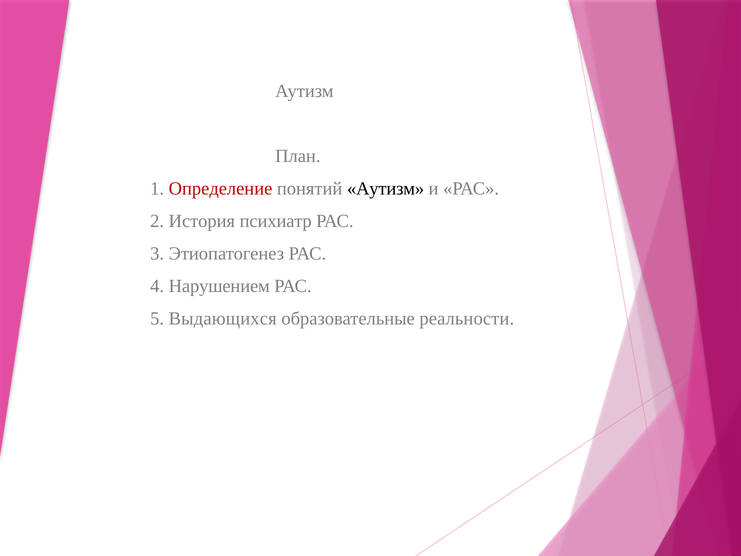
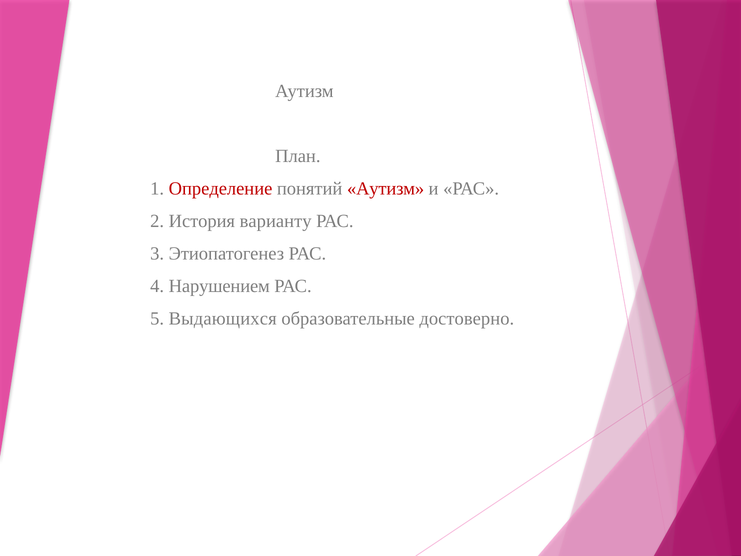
Аутизм colour: black -> red (386, 188)
психиатр: психиатр -> варианту (276, 221)
реальности: реальности -> достоверно (467, 319)
